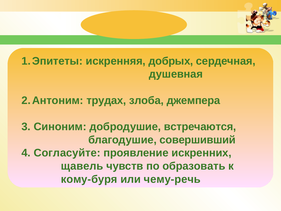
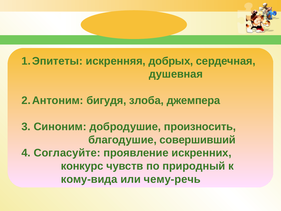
трудах: трудах -> бигудя (106, 100)
встречаются: встречаются -> произносить (200, 127)
щавель: щавель -> конкурс (82, 166)
образовать: образовать -> природный (194, 166)
кому-буря: кому-буря -> кому-вида (89, 179)
